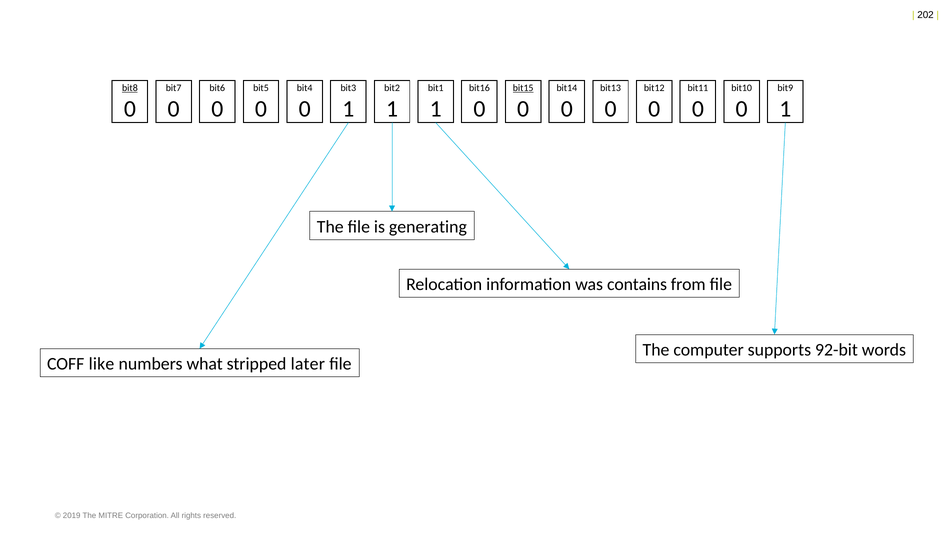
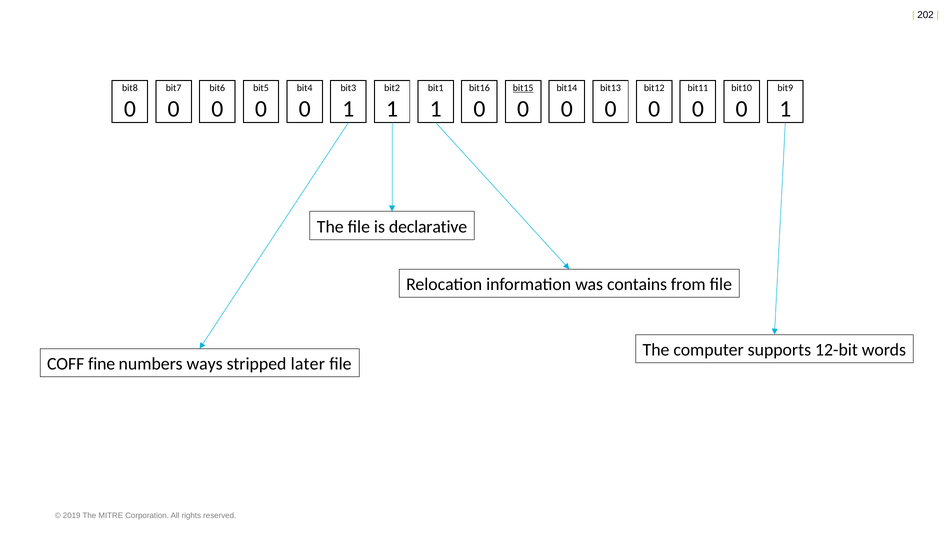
bit8 underline: present -> none (130, 88)
generating: generating -> declarative (428, 227)
92-bit: 92-bit -> 12-bit (836, 350)
like: like -> fine (102, 364)
what: what -> ways (205, 364)
